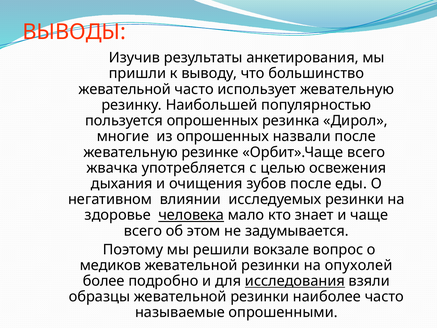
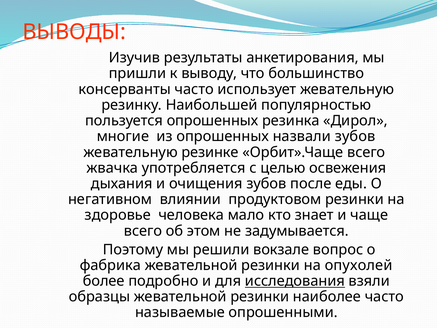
жевательной: жевательной -> консерванты (125, 89)
назвали после: после -> зубов (355, 136)
исследуемых: исследуемых -> продуктовом (275, 199)
человека underline: present -> none (191, 215)
медиков: медиков -> фабрика (110, 265)
